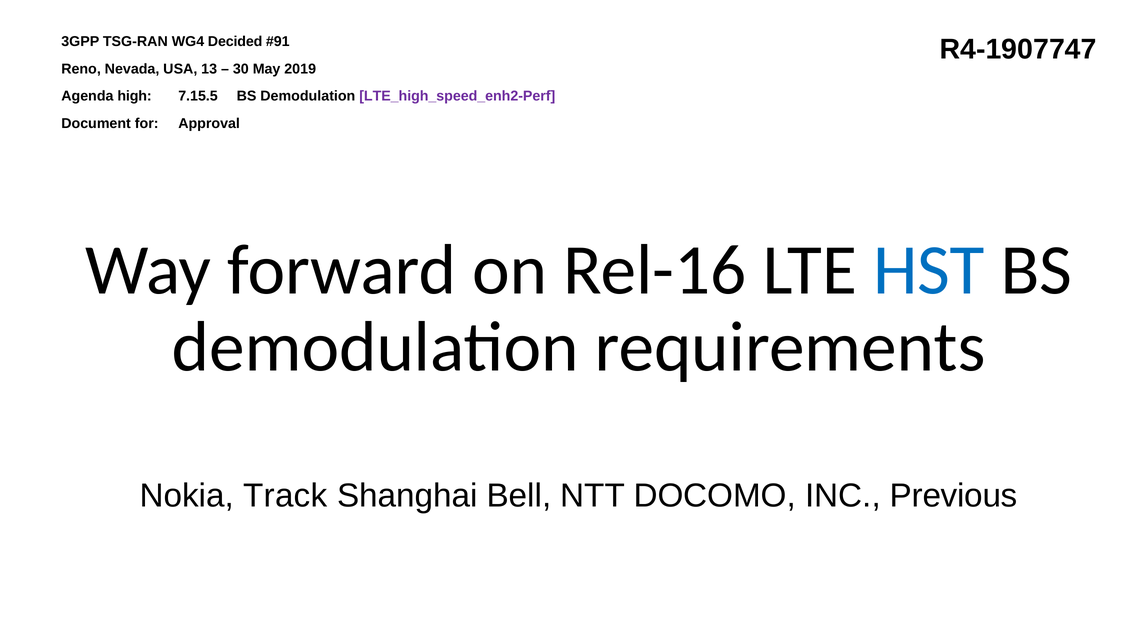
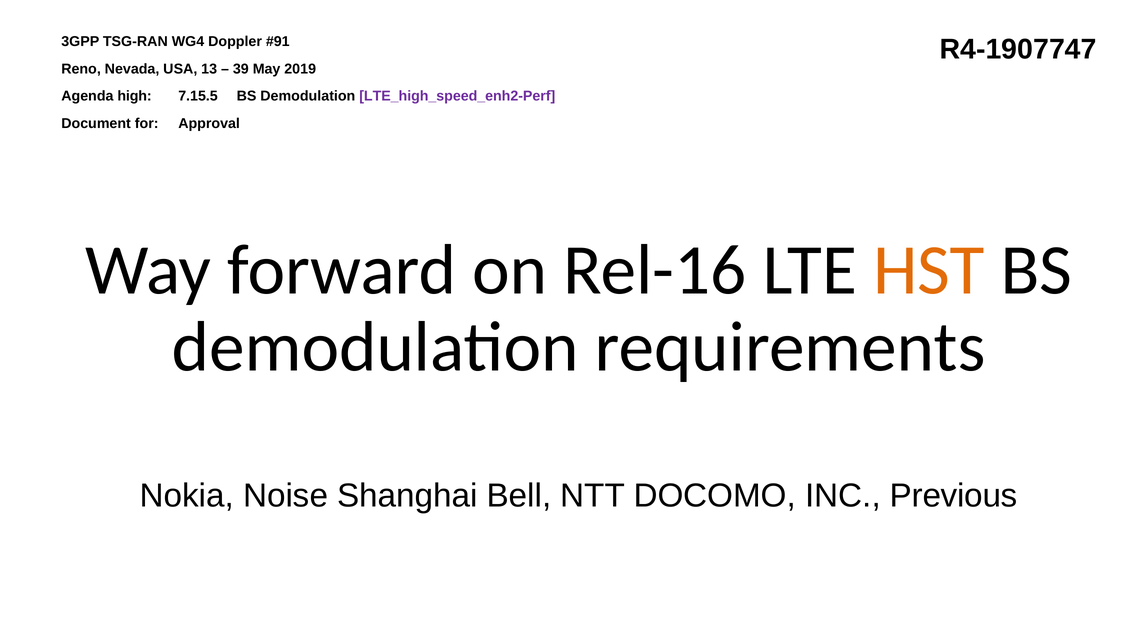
Decided: Decided -> Doppler (235, 42)
30: 30 -> 39 (241, 69)
HST colour: blue -> orange (929, 270)
Track: Track -> Noise (286, 496)
